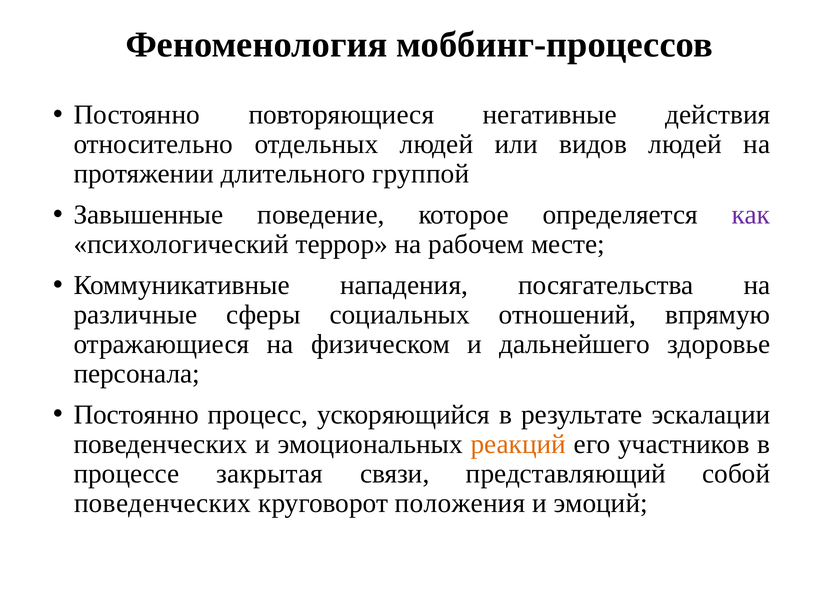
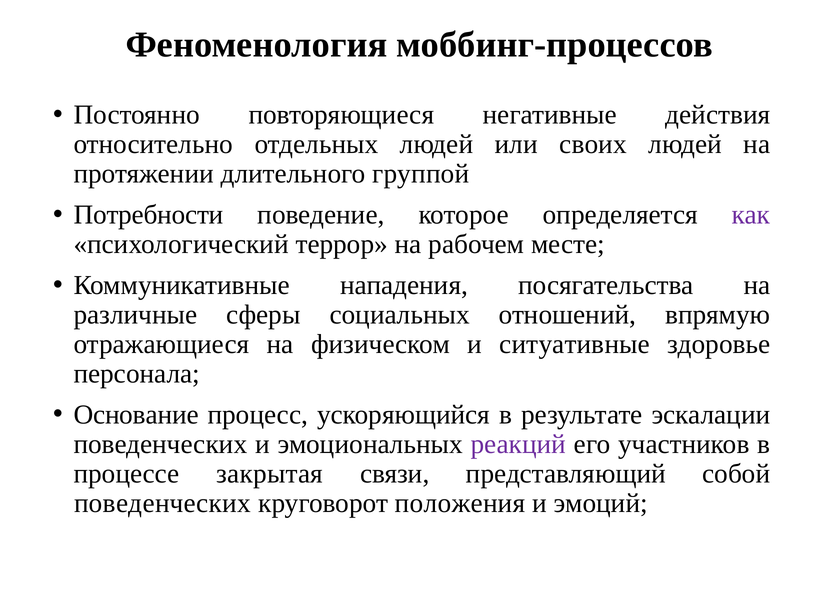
видов: видов -> своих (593, 144)
Завышенные: Завышенные -> Потребности (149, 215)
дальнейшего: дальнейшего -> ситуативные (575, 344)
Постоянно: Постоянно -> Основание (136, 415)
реакций colour: orange -> purple (518, 444)
